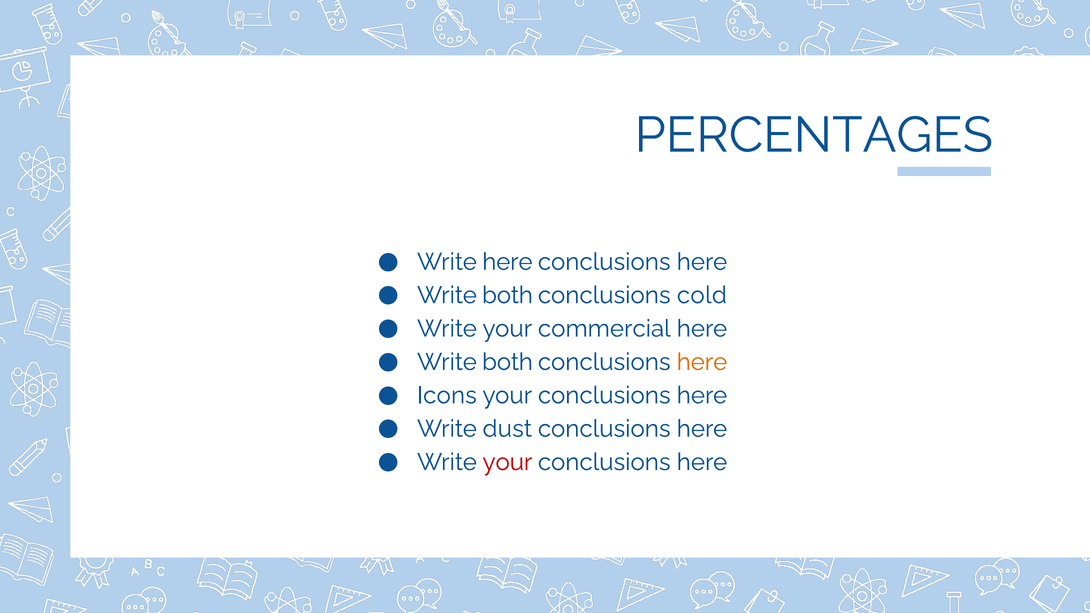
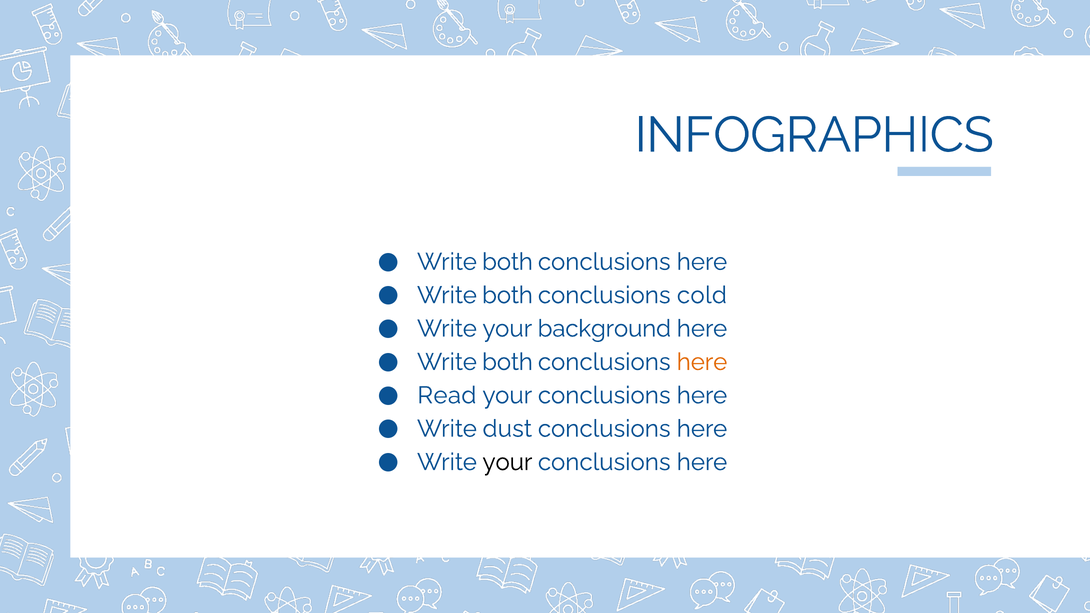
PERCENTAGES: PERCENTAGES -> INFOGRAPHICS (814, 135)
here: here -> both (507, 262)
commercial: commercial -> background (604, 329)
Icons: Icons -> Read (447, 395)
your colour: red -> black (507, 462)
